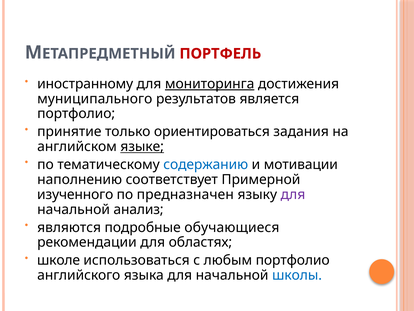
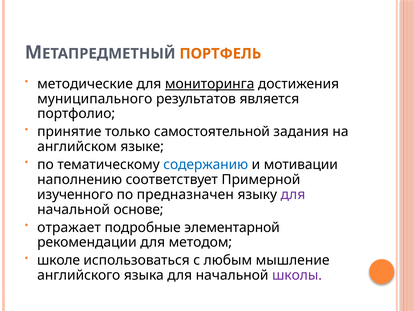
ПОРТФЕЛЬ colour: red -> orange (220, 54)
иностранному: иностранному -> методические (85, 84)
ориентироваться: ориентироваться -> самостоятельной (212, 132)
языке underline: present -> none (142, 146)
анализ: анализ -> основе (139, 209)
являются: являются -> отражает (69, 227)
обучающиеся: обучающиеся -> элементарной (232, 227)
областях: областях -> методом (200, 242)
любым портфолио: портфолио -> мышление (293, 260)
школы colour: blue -> purple (297, 275)
